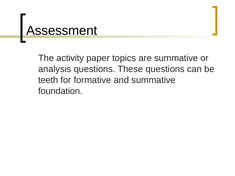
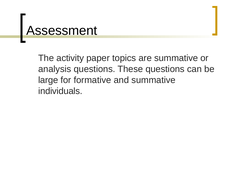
teeth: teeth -> large (48, 80)
foundation: foundation -> individuals (60, 91)
